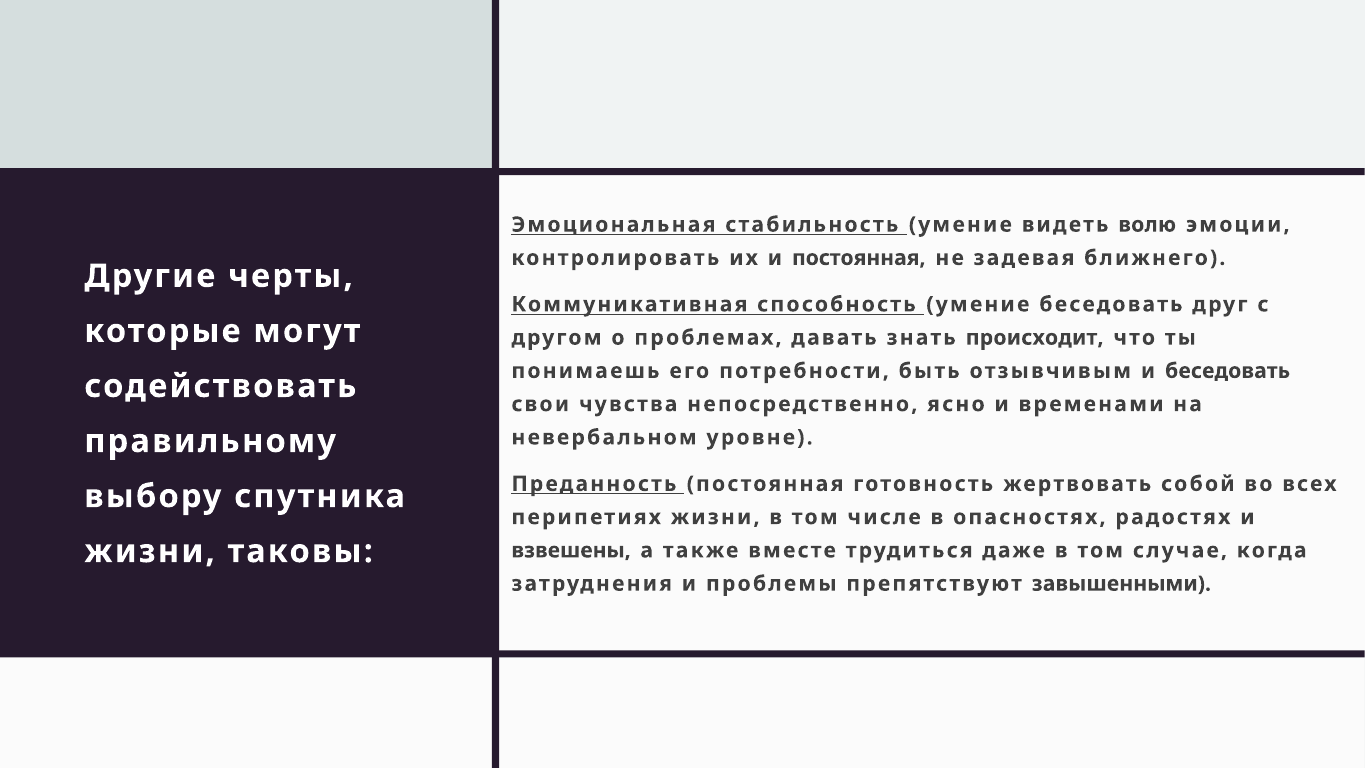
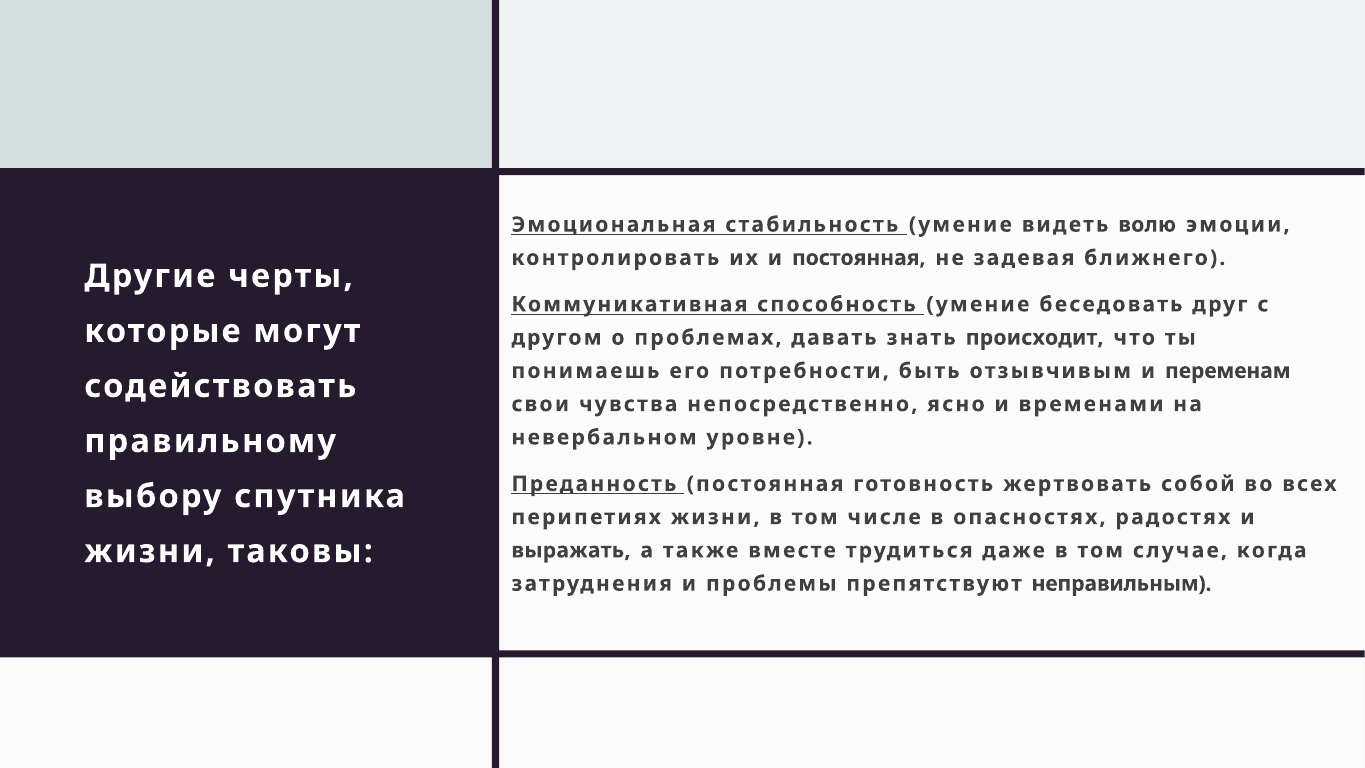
и беседовать: беседовать -> переменам (1228, 371)
взвешены: взвешены -> выражать (571, 550)
завышенными: завышенными -> неправильным (1121, 584)
